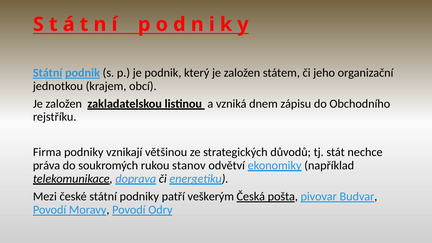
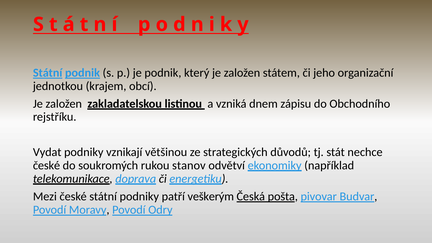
Firma: Firma -> Vydat (47, 152)
práva: práva -> české (47, 165)
